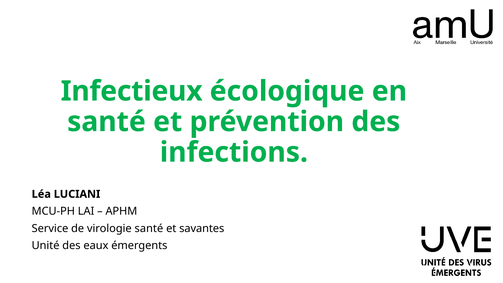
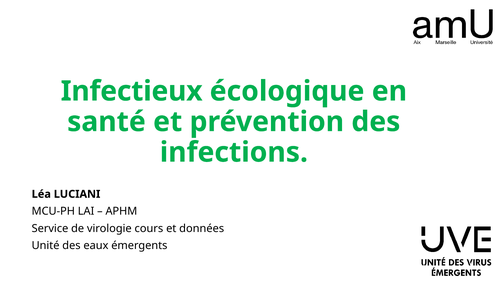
virologie santé: santé -> cours (149, 228)
savantes: savantes -> données (202, 228)
